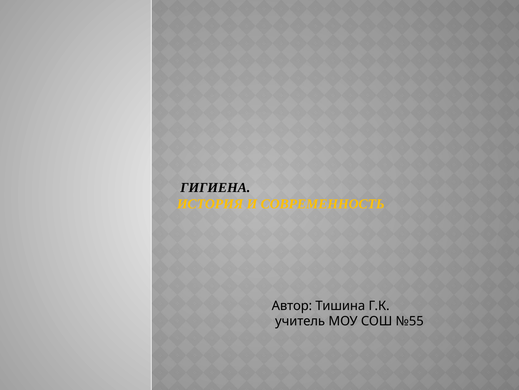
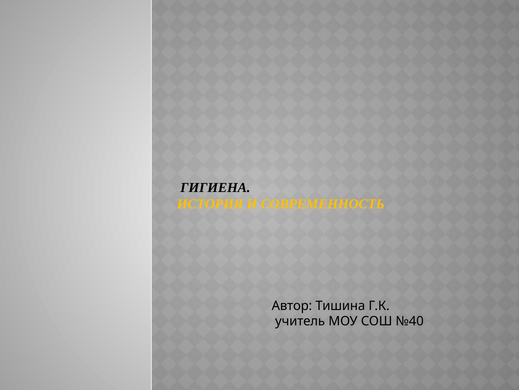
№55: №55 -> №40 (410, 321)
